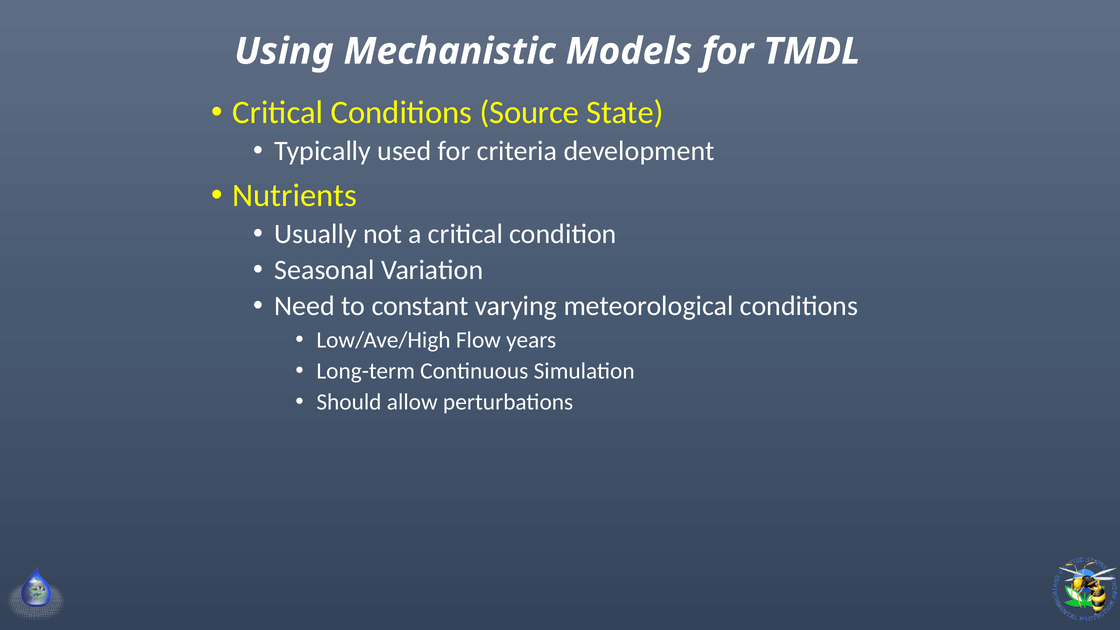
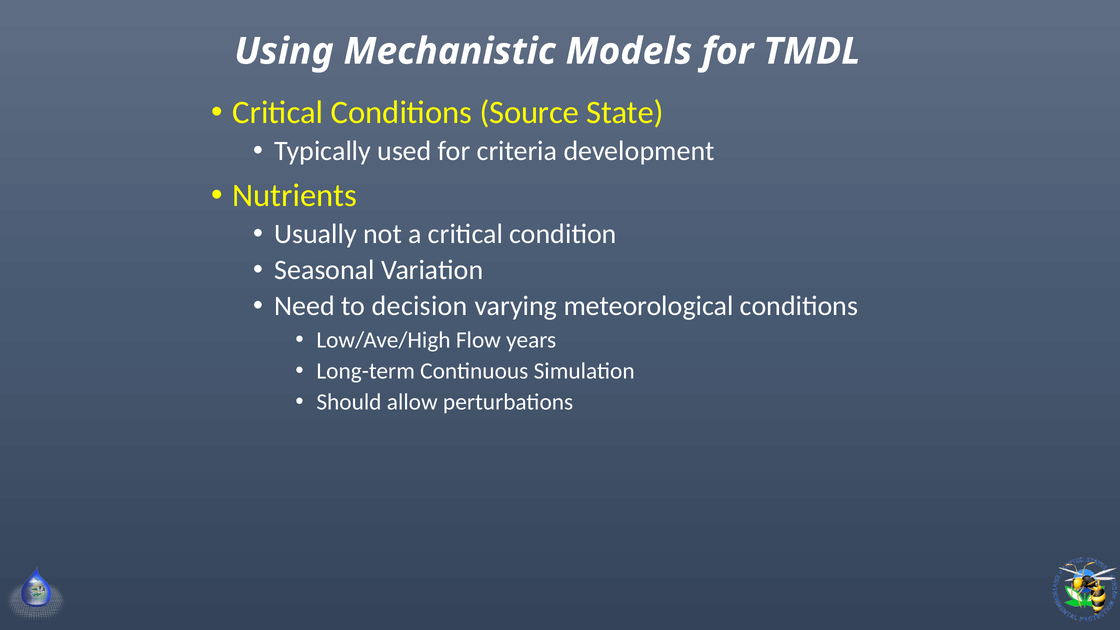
constant: constant -> decision (420, 306)
